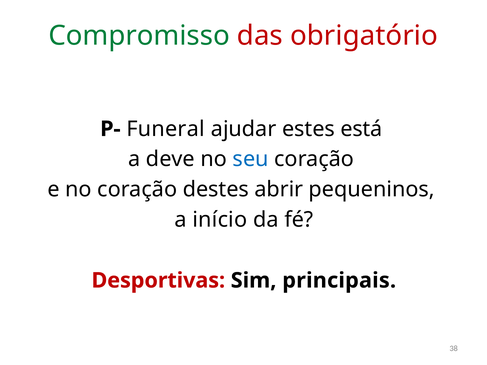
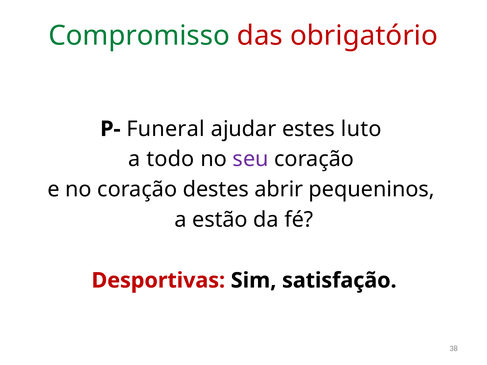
está: está -> luto (361, 129)
deve: deve -> todo (170, 159)
seu colour: blue -> purple (251, 159)
início: início -> estão (220, 220)
principais: principais -> satisfação (339, 281)
